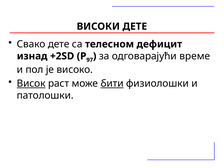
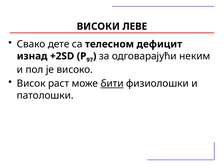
ВИСОКИ ДЕТЕ: ДЕТЕ -> ЛЕВЕ (135, 26)
време: време -> неким (195, 56)
Висок underline: present -> none (31, 84)
